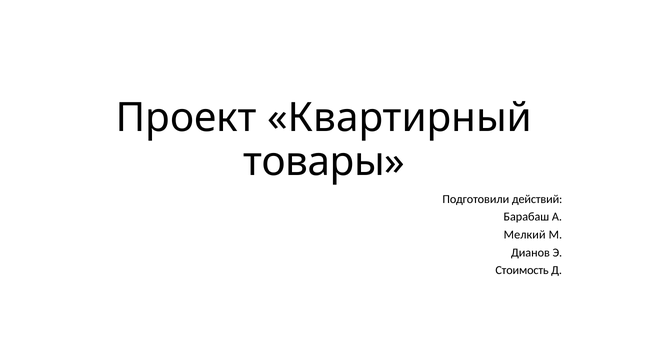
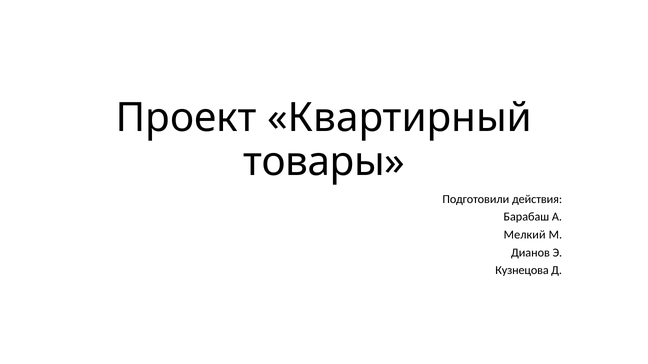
действий: действий -> действия (537, 199)
Стоимость: Стоимость -> Кузнецова (522, 271)
